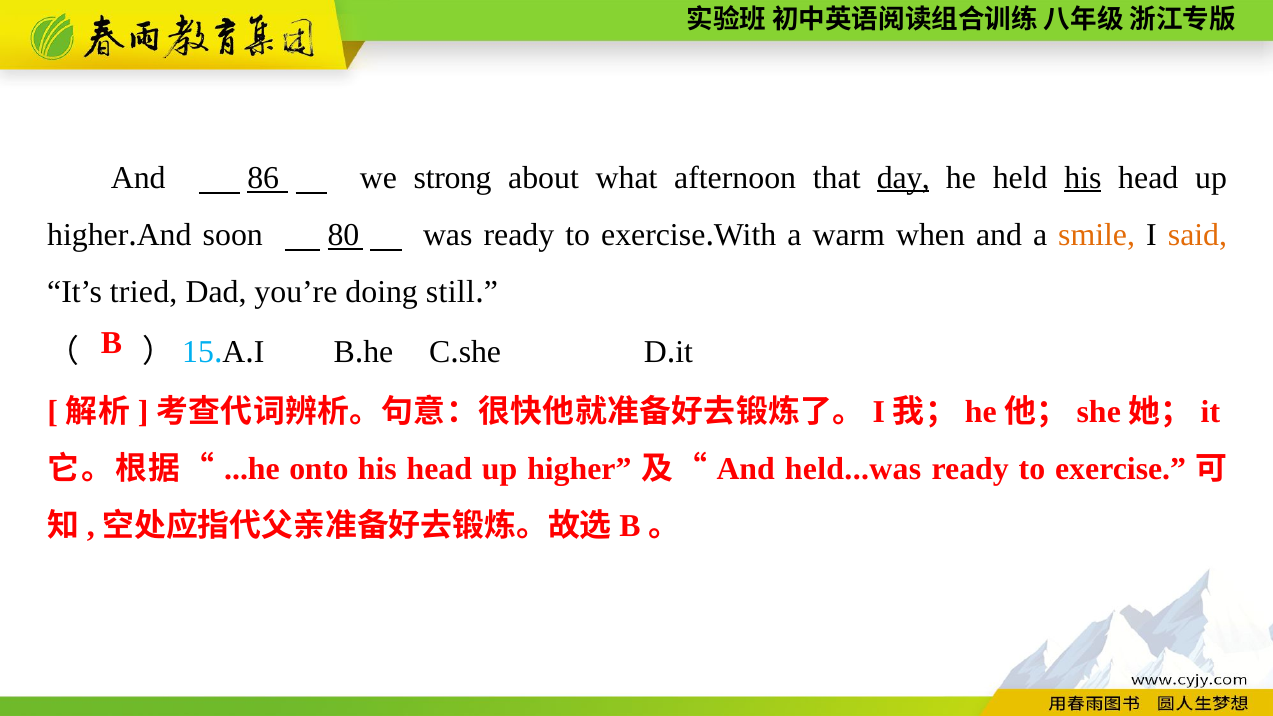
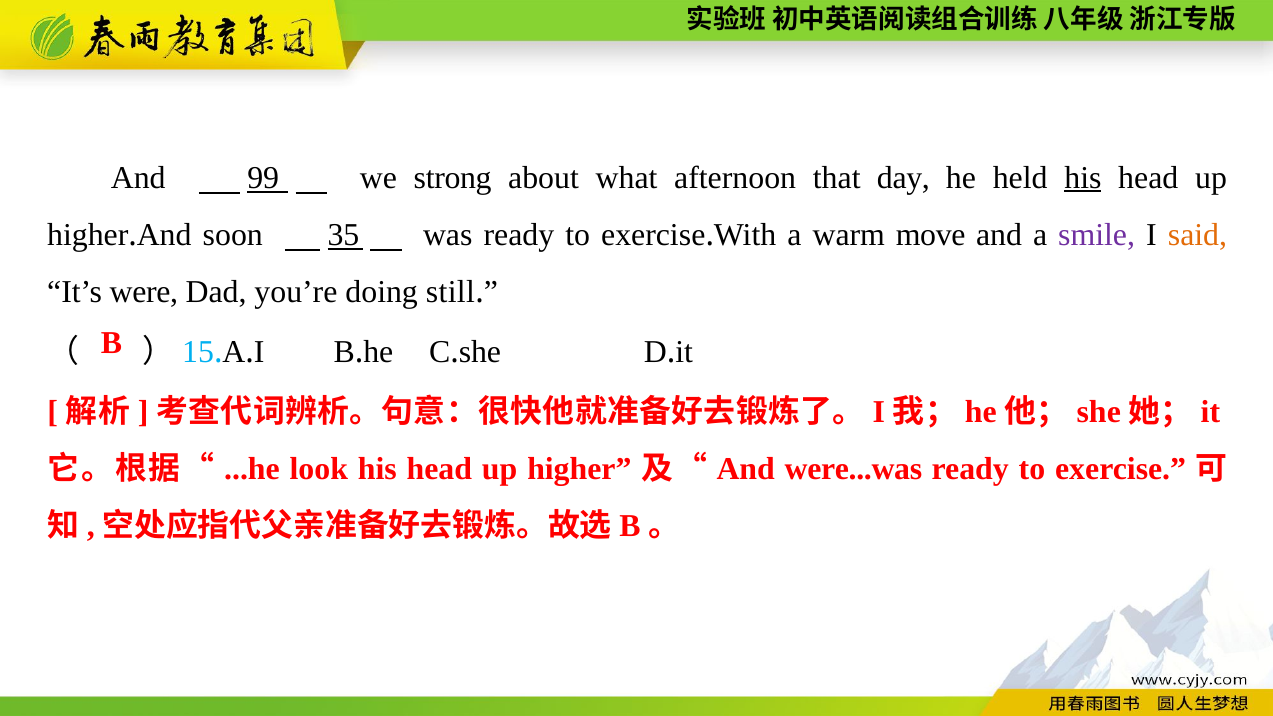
86: 86 -> 99 (263, 178)
day underline: present -> none (903, 178)
80: 80 -> 35 (343, 235)
when: when -> move (931, 235)
smile colour: orange -> purple (1097, 235)
tried: tried -> were (144, 292)
onto: onto -> look (319, 469)
held...was: held...was -> were...was (853, 469)
